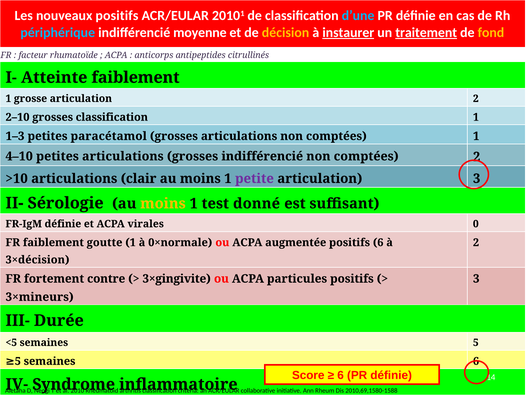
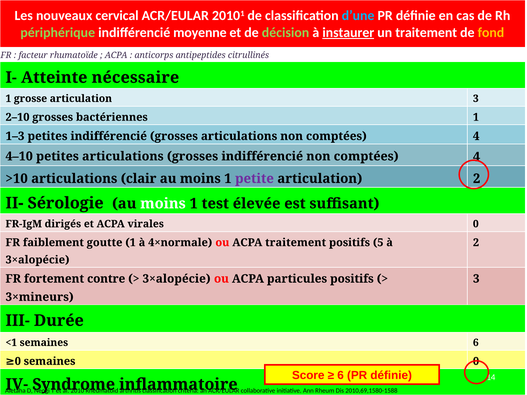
nouveaux positifs: positifs -> cervical (117, 16)
périphérique colour: light blue -> light green (58, 33)
décision colour: yellow -> light green (286, 33)
traitement underline: present -> none (426, 33)
Atteinte faiblement: faiblement -> nécessaire (135, 78)
articulation 2: 2 -> 3 (476, 99)
grosses classification: classification -> bactériennes (112, 117)
petites paracétamol: paracétamol -> indifférencié (109, 136)
articulations non comptées 1: 1 -> 4 (476, 136)
2: 2 -> 4 (477, 157)
articulation 3: 3 -> 2 (477, 179)
moins colour: yellow -> white (163, 204)
donné: donné -> élevée (257, 204)
FR-IgM définie: définie -> dirigés (63, 224)
0×normale: 0×normale -> 4×normale (180, 243)
ACPA augmentée: augmentée -> traitement (296, 243)
positifs 6: 6 -> 5 (378, 243)
3×décision: 3×décision -> 3×alopécie (37, 260)
3×gingivite: 3×gingivite -> 3×alopécie (177, 279)
<5: <5 -> <1 (11, 343)
semaines 5: 5 -> 6 (476, 343)
5: 5 -> 0 (18, 361)
semaines 6: 6 -> 0 (476, 361)
